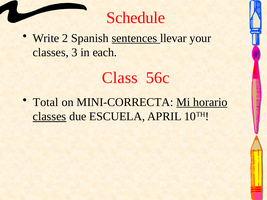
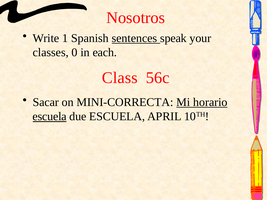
Schedule: Schedule -> Nosotros (136, 18)
2: 2 -> 1 (65, 38)
llevar: llevar -> speak (173, 38)
3: 3 -> 0 (75, 52)
Total: Total -> Sacar (46, 102)
classes: classes -> escuela (50, 117)
